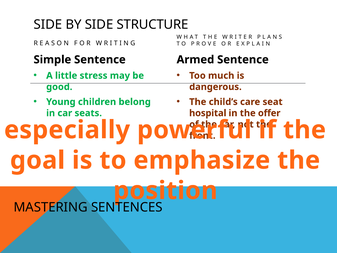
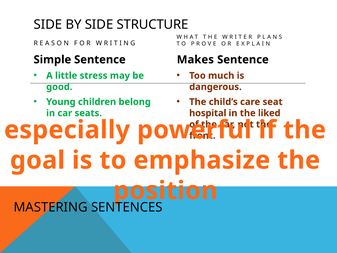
Armed: Armed -> Makes (195, 60)
offer: offer -> liked (269, 113)
